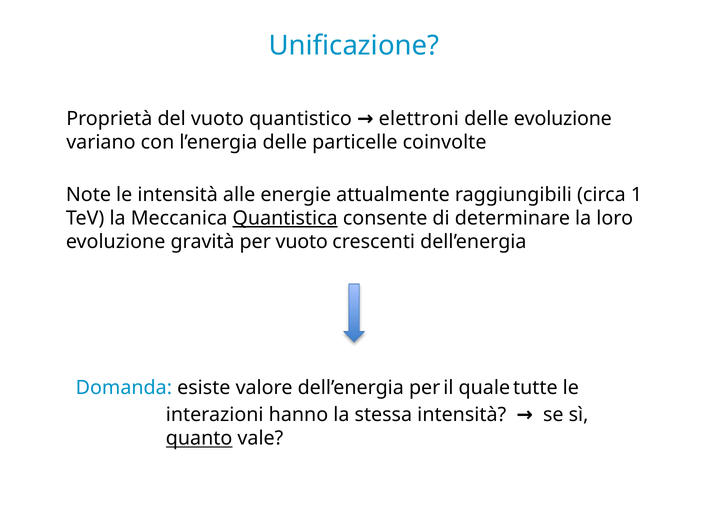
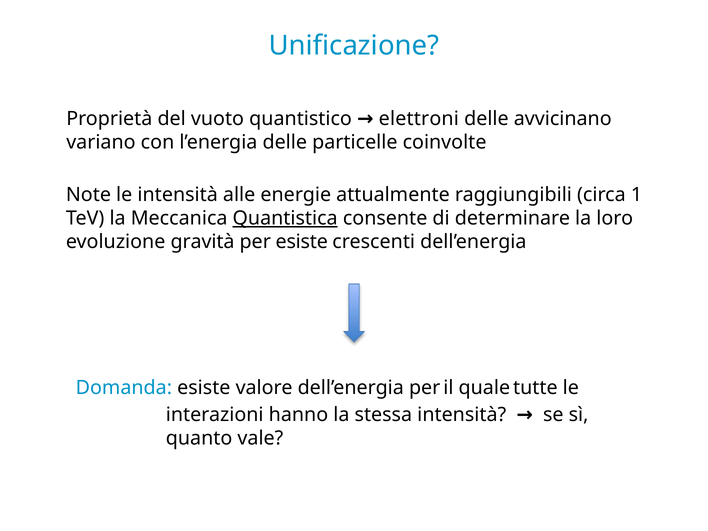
delle evoluzione: evoluzione -> avvicinano (563, 119)
per vuoto: vuoto -> esiste (302, 242)
quanto underline: present -> none (199, 438)
